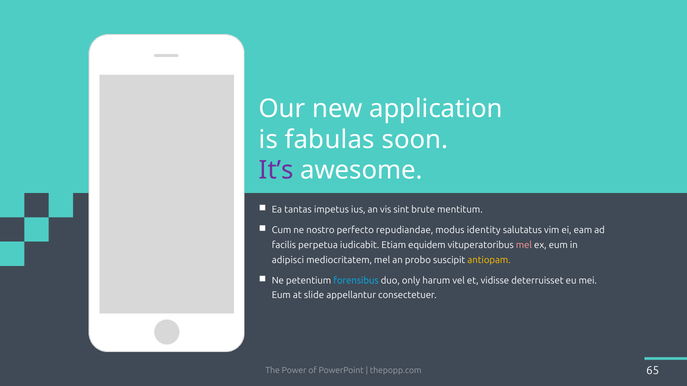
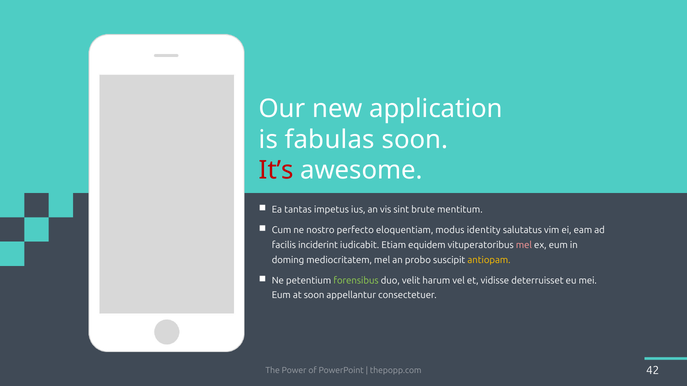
It’s colour: purple -> red (276, 171)
repudiandae: repudiandae -> eloquentiam (405, 230)
perpetua: perpetua -> inciderint (318, 245)
adipisci: adipisci -> doming (288, 260)
forensibus colour: light blue -> light green (356, 281)
only: only -> velit (411, 281)
at slide: slide -> soon (314, 296)
65: 65 -> 42 (653, 371)
